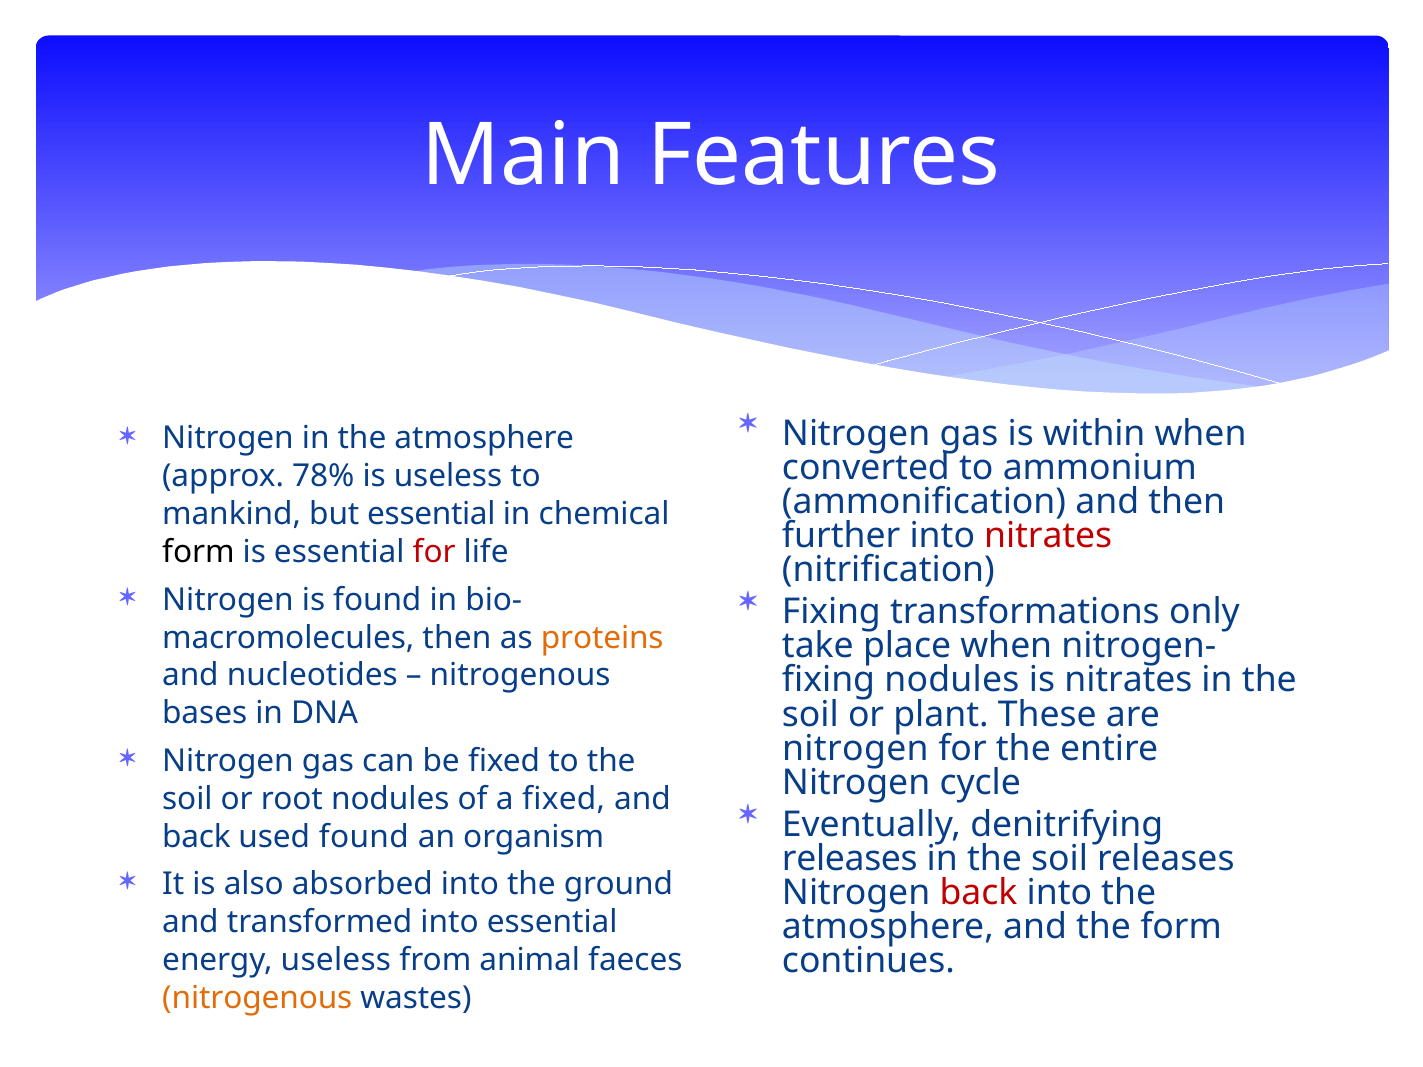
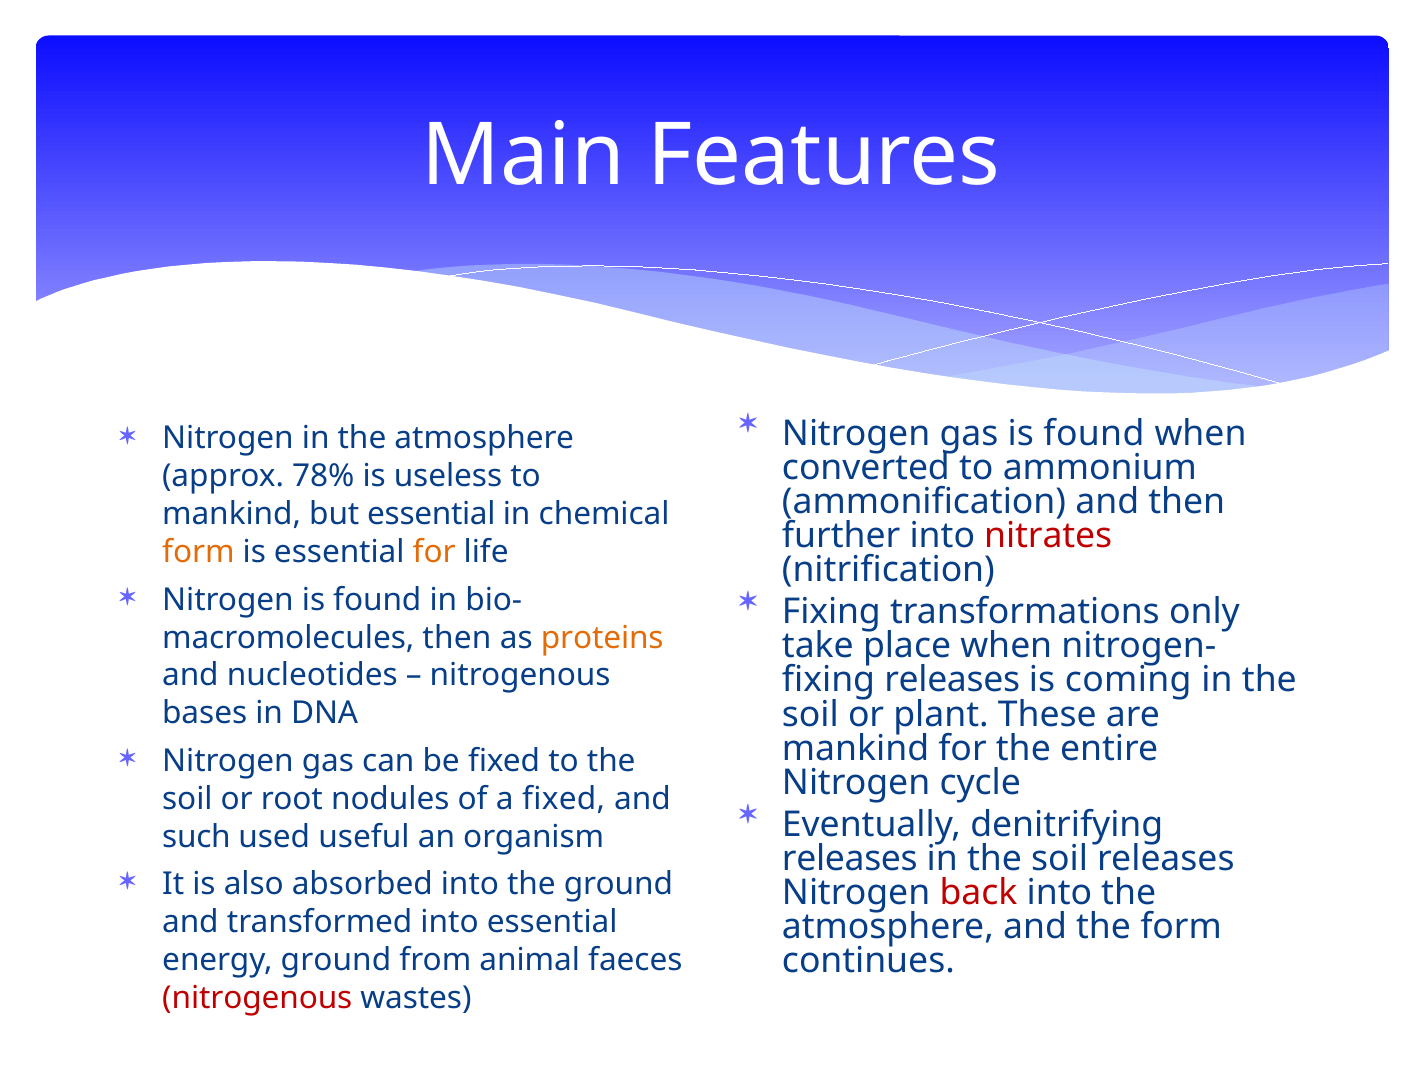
gas is within: within -> found (1094, 433)
form colour: black -> orange (198, 552)
for colour: red -> orange (434, 552)
fixing nodules: nodules -> releases (952, 680)
is nitrates: nitrates -> coming (1128, 680)
nitrogen: nitrogen -> mankind (856, 749)
back: back -> such (196, 837)
used found: found -> useful (364, 837)
energy useless: useless -> ground (336, 960)
nitrogenous colour: orange -> red (257, 998)
